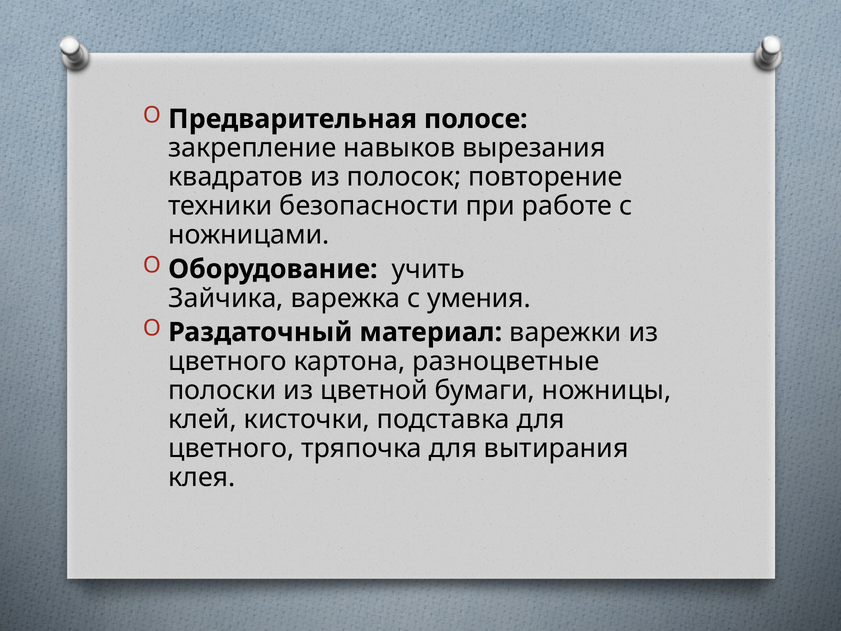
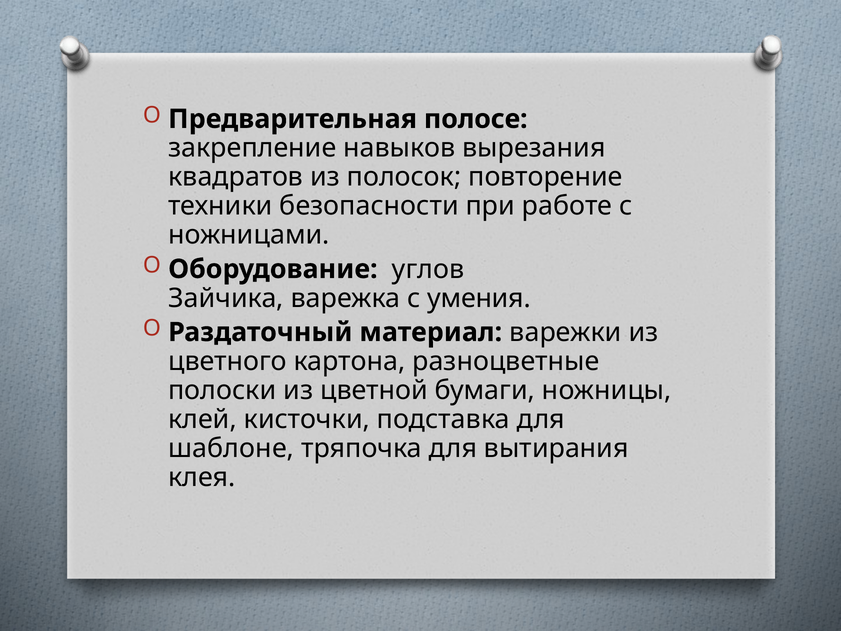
учить: учить -> углов (428, 269)
цветного: цветного -> шаблоне (231, 448)
